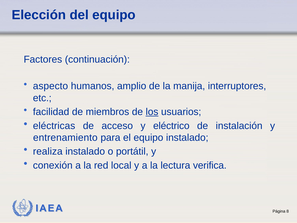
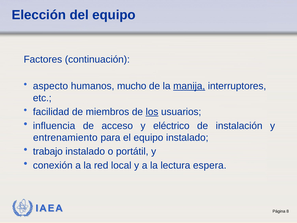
amplio: amplio -> mucho (132, 86)
manija underline: none -> present (189, 86)
eléctricas: eléctricas -> influencia (54, 126)
realiza: realiza -> trabajo (48, 151)
verifica: verifica -> espera (210, 165)
